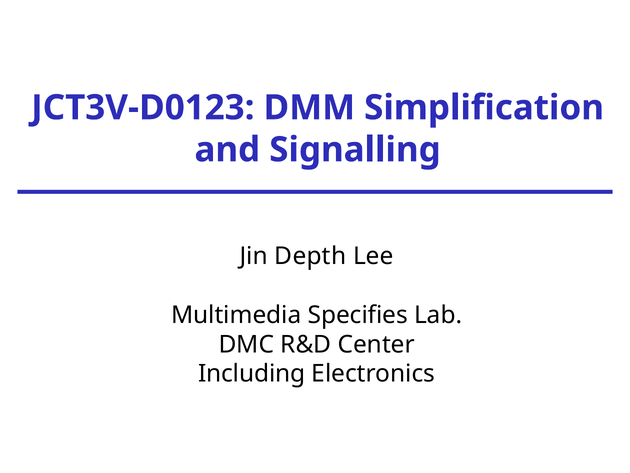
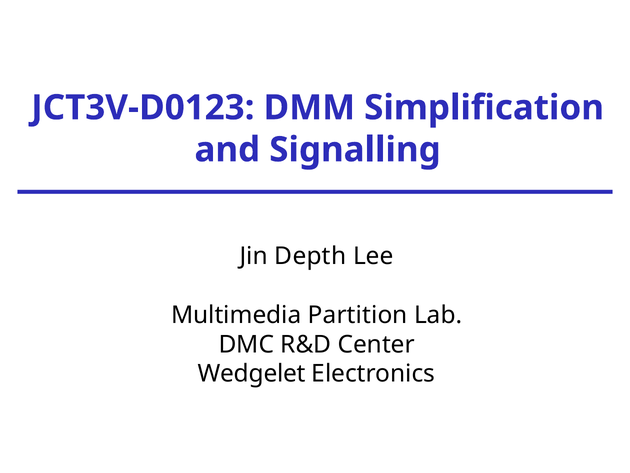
Specifies: Specifies -> Partition (358, 315)
Including: Including -> Wedgelet (252, 373)
